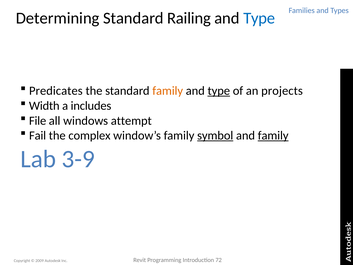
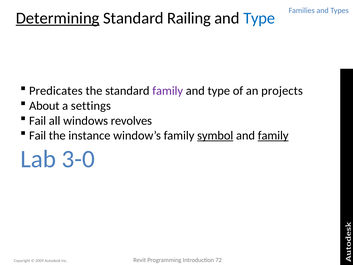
Determining underline: none -> present (58, 18)
family colour: orange -> purple (168, 91)
type underline: present -> none (219, 91)
Width: Width -> About (44, 106)
includes: includes -> settings (91, 106)
File: File -> Fail (38, 121)
attempt: attempt -> revolves (131, 121)
complex: complex -> instance (89, 136)
3-9: 3-9 -> 3-0 (78, 159)
